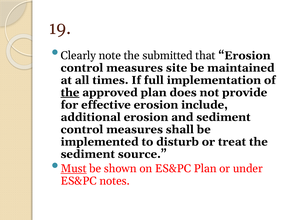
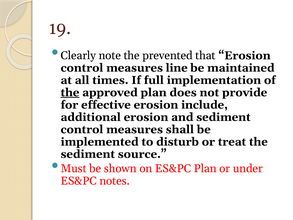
submitted: submitted -> prevented (168, 55)
site: site -> line (177, 68)
Must underline: present -> none (74, 168)
